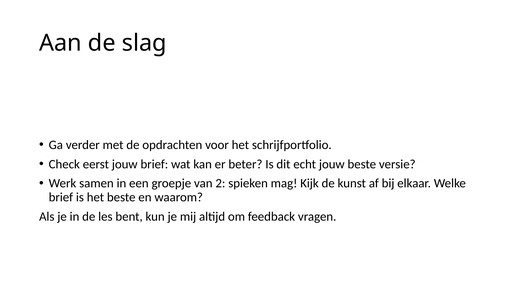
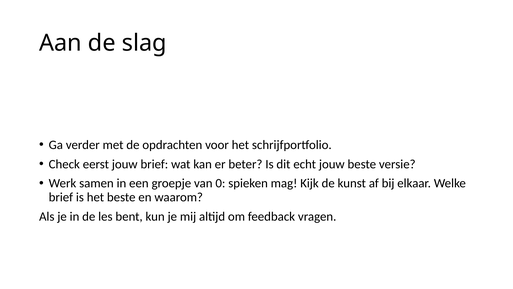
2: 2 -> 0 (220, 183)
